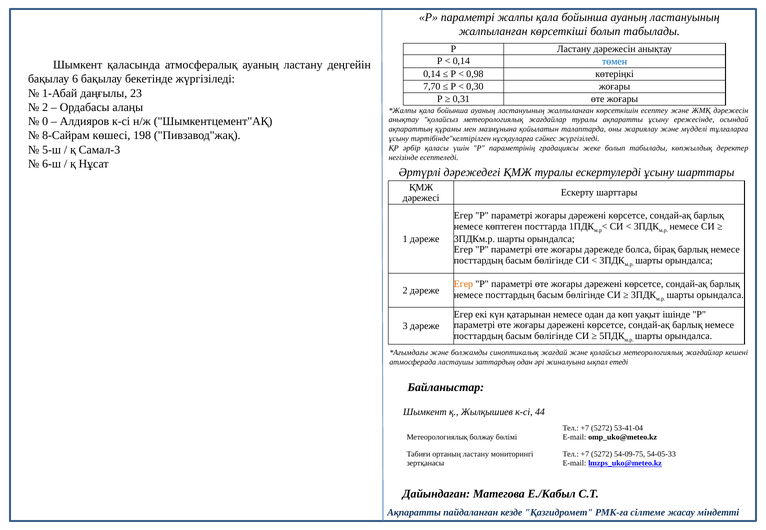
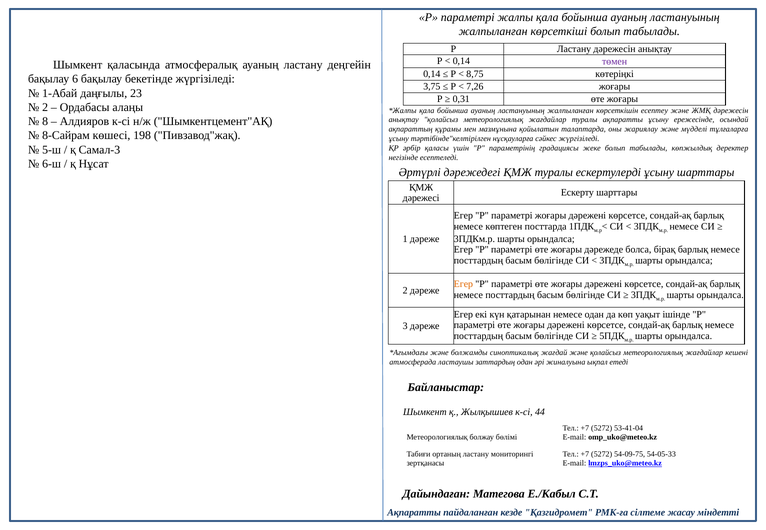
төмен colour: blue -> purple (615, 61)
0,98: 0,98 -> 8,75 (475, 74)
7,70: 7,70 -> 3,75 (432, 86)
0,30: 0,30 -> 7,26 (475, 86)
0: 0 -> 8 (45, 121)
